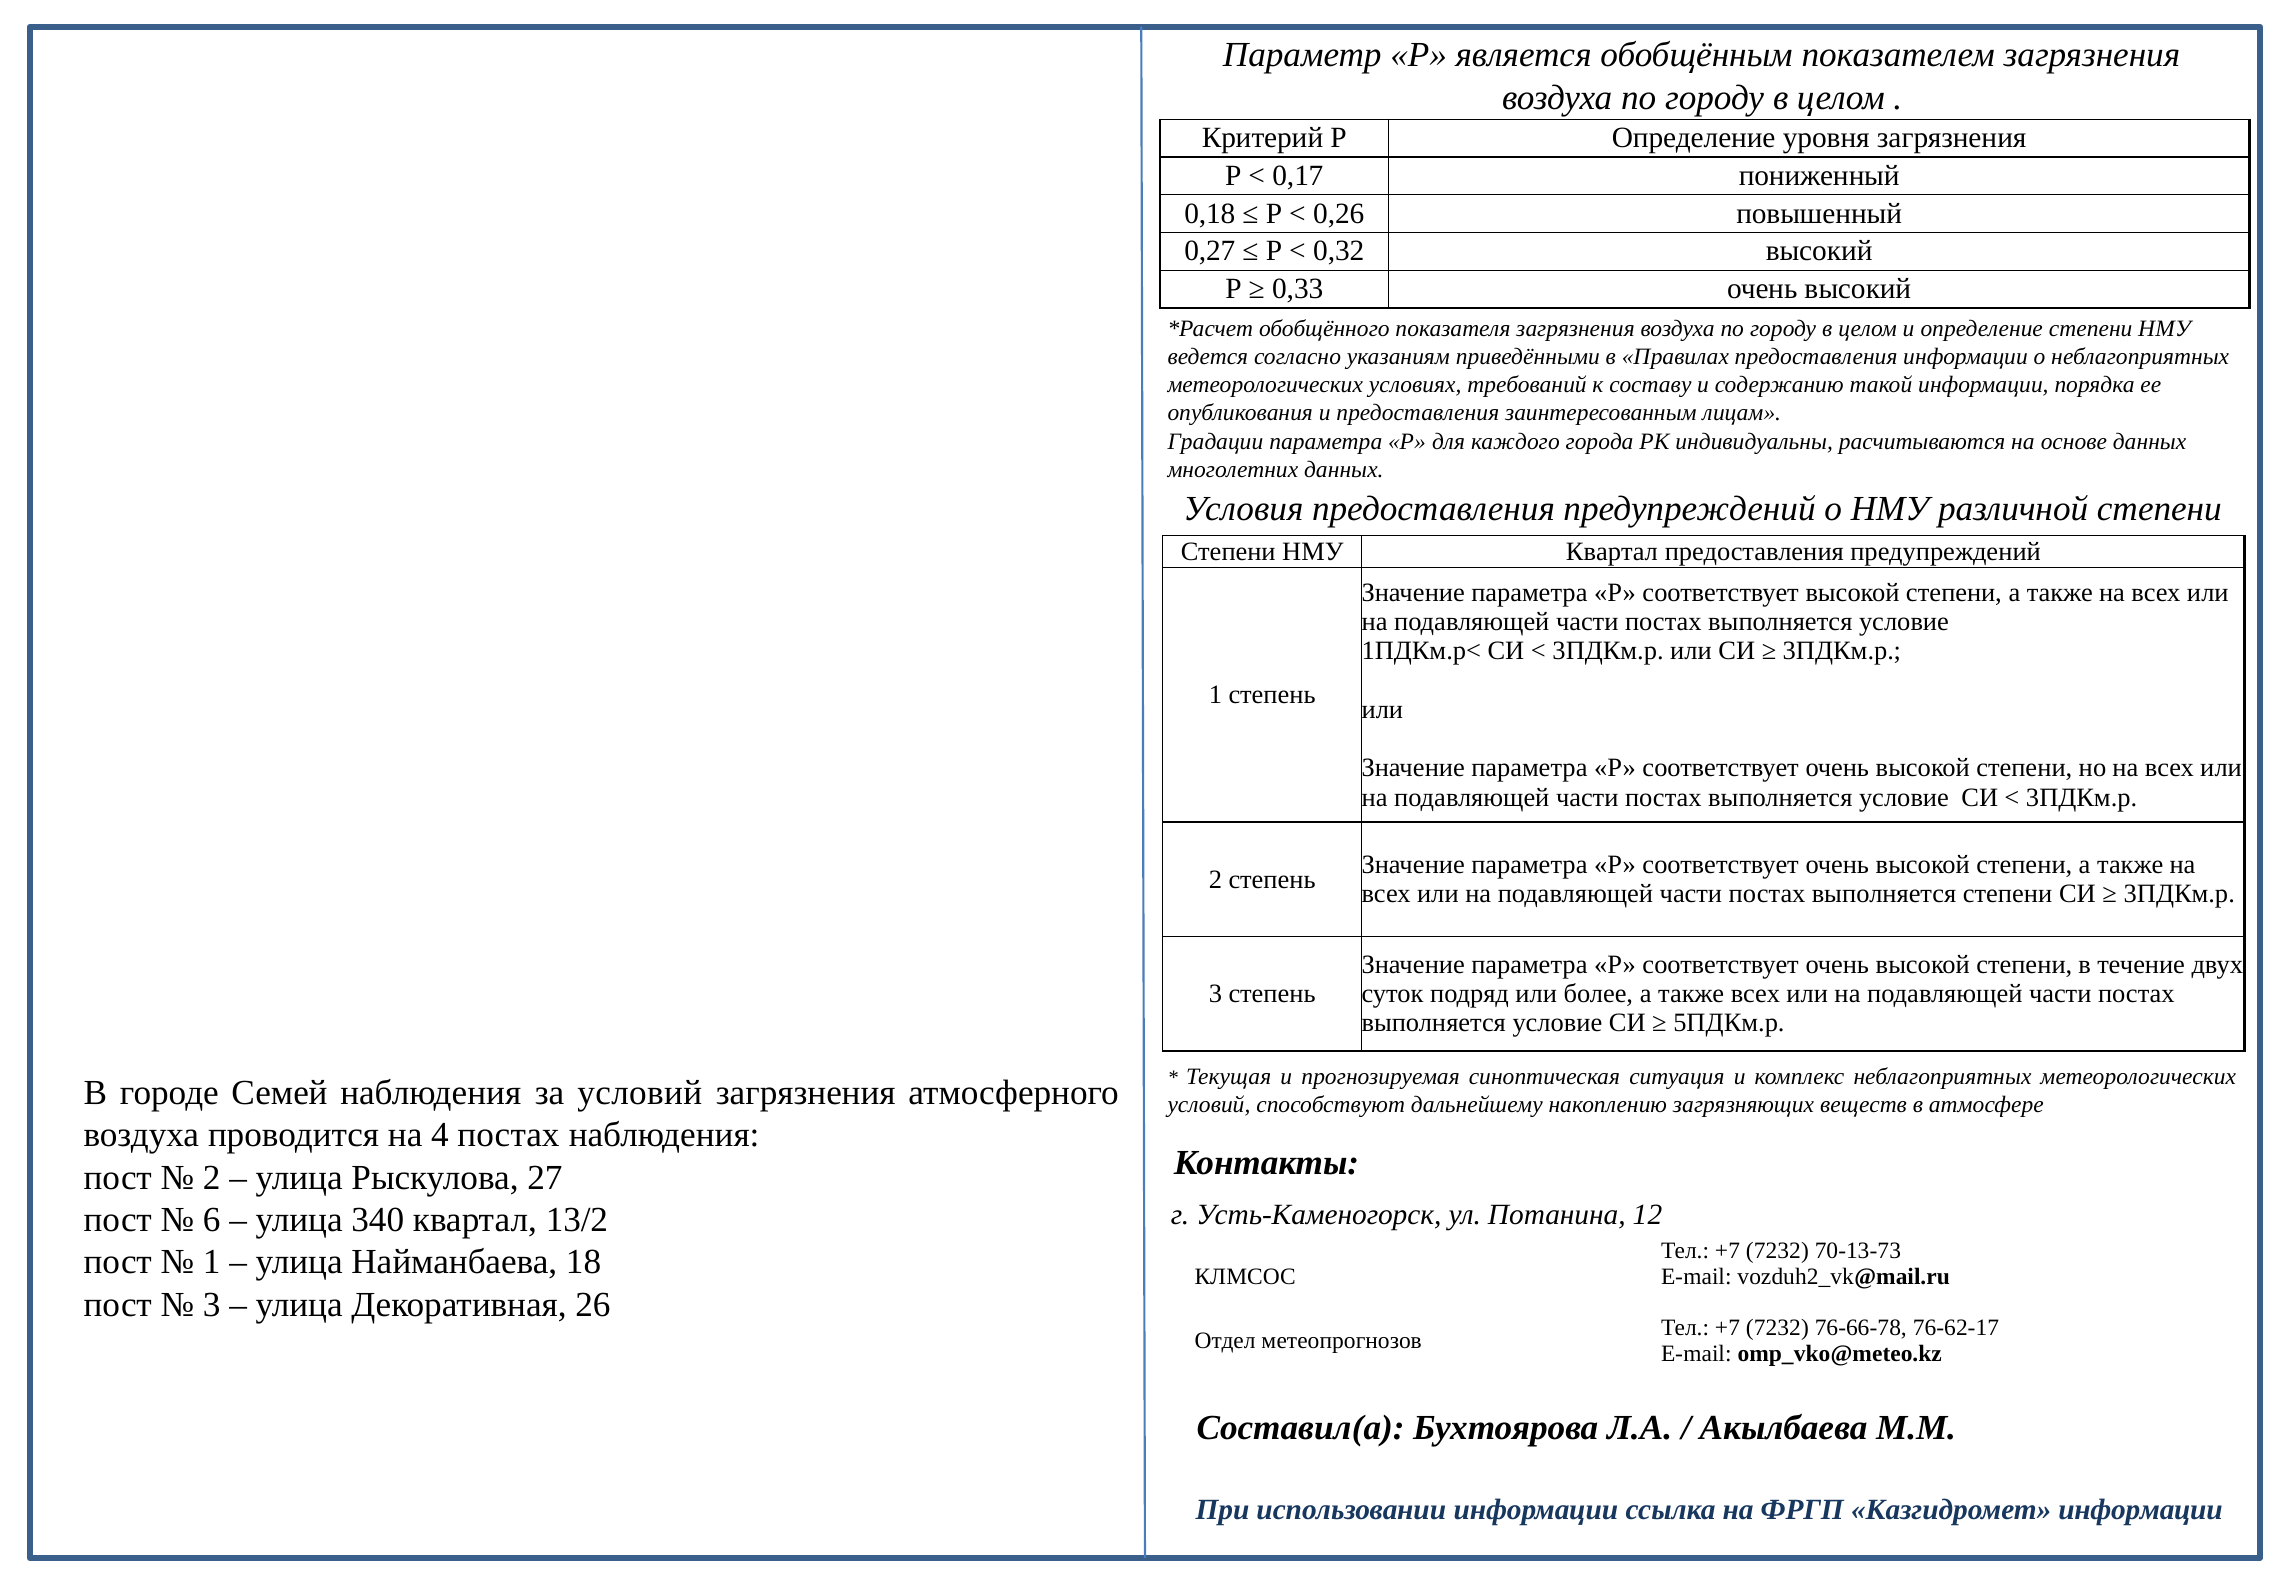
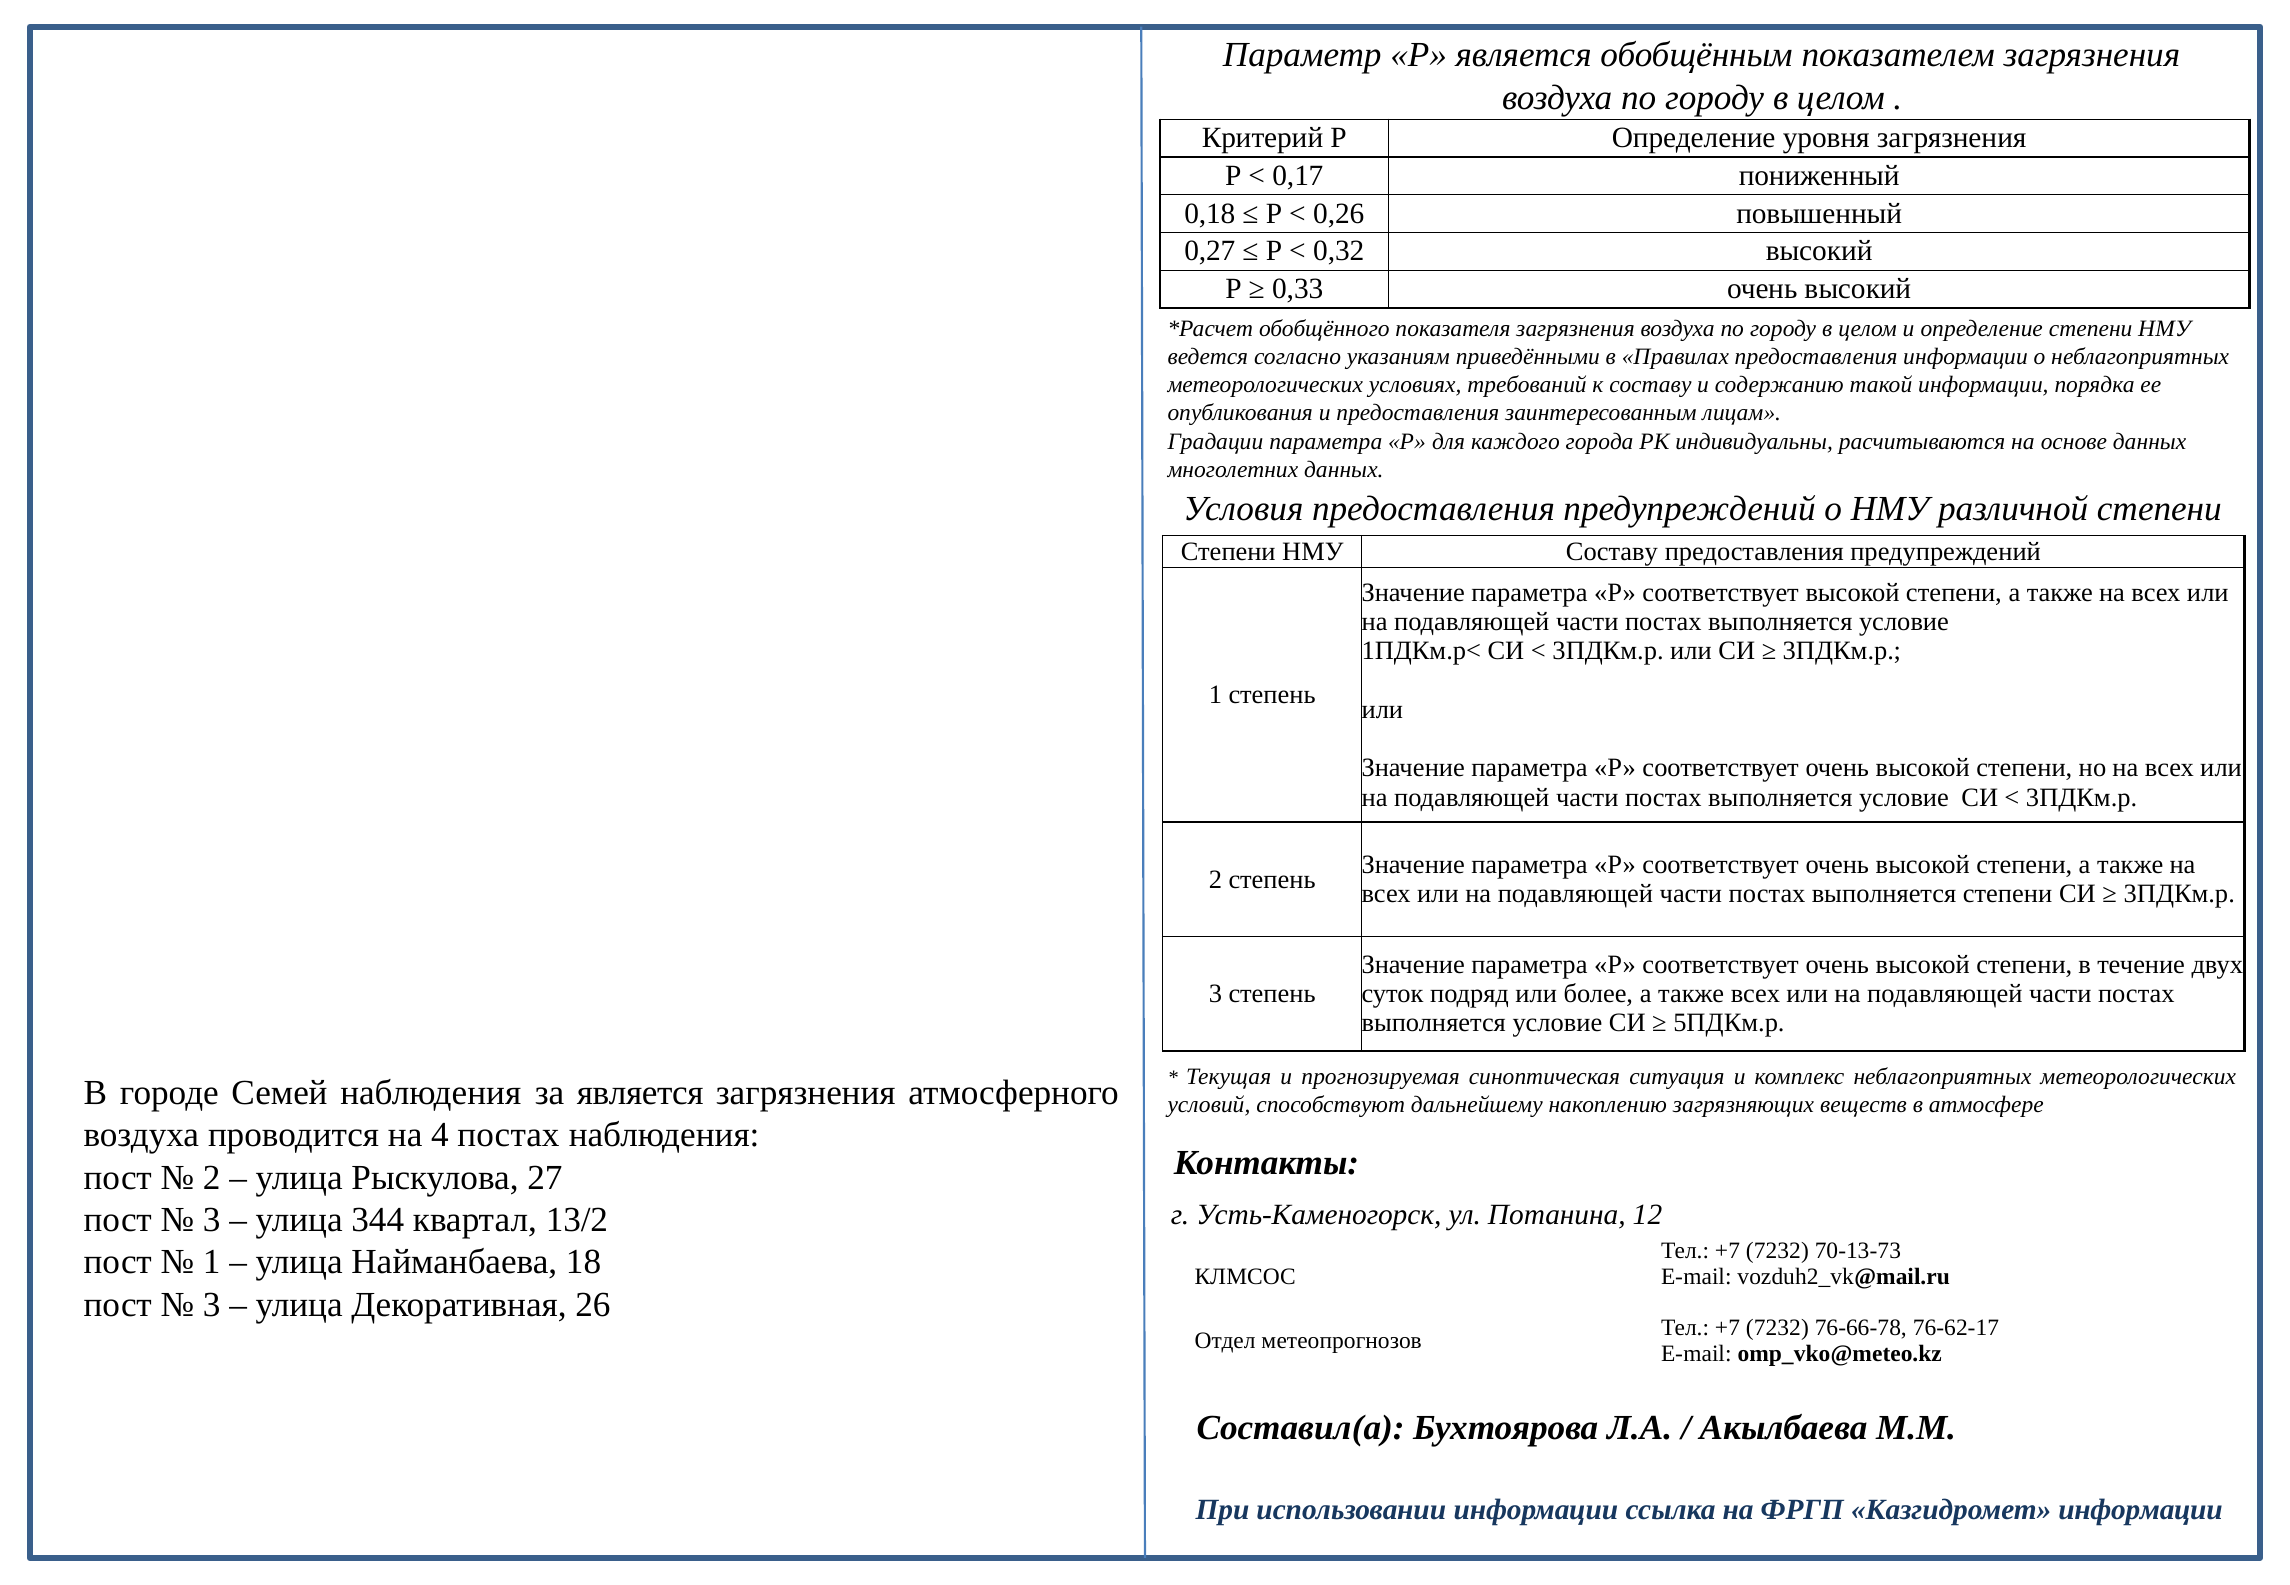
НМУ Квартал: Квартал -> Составу (1612, 552)
за условий: условий -> является (640, 1093)
6: 6 -> 3 (212, 1220)
340: 340 -> 344 (378, 1220)
